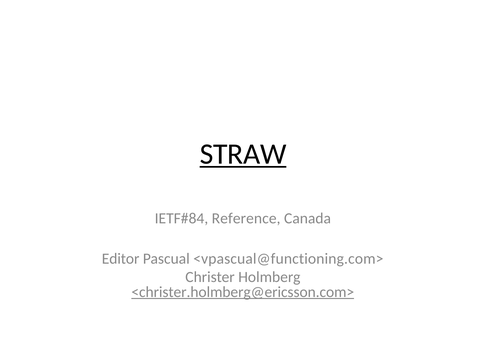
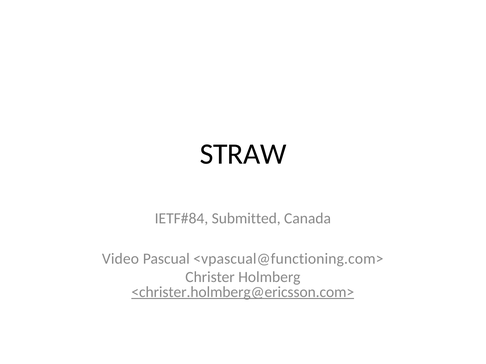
STRAW underline: present -> none (243, 154)
Reference: Reference -> Submitted (246, 219)
Editor: Editor -> Video (120, 259)
